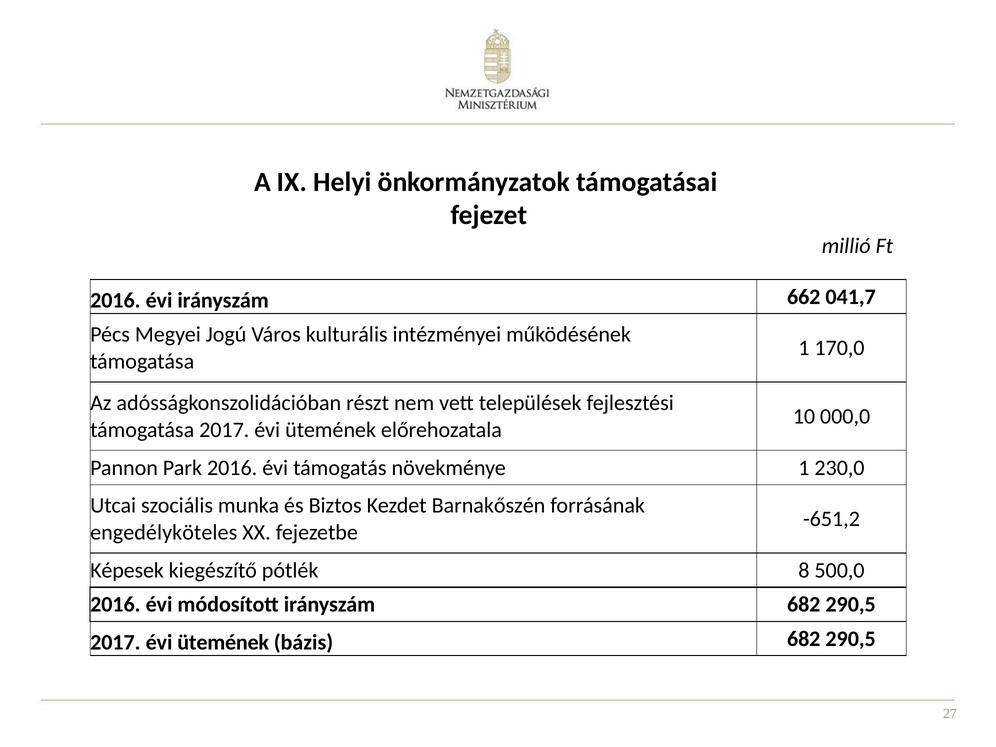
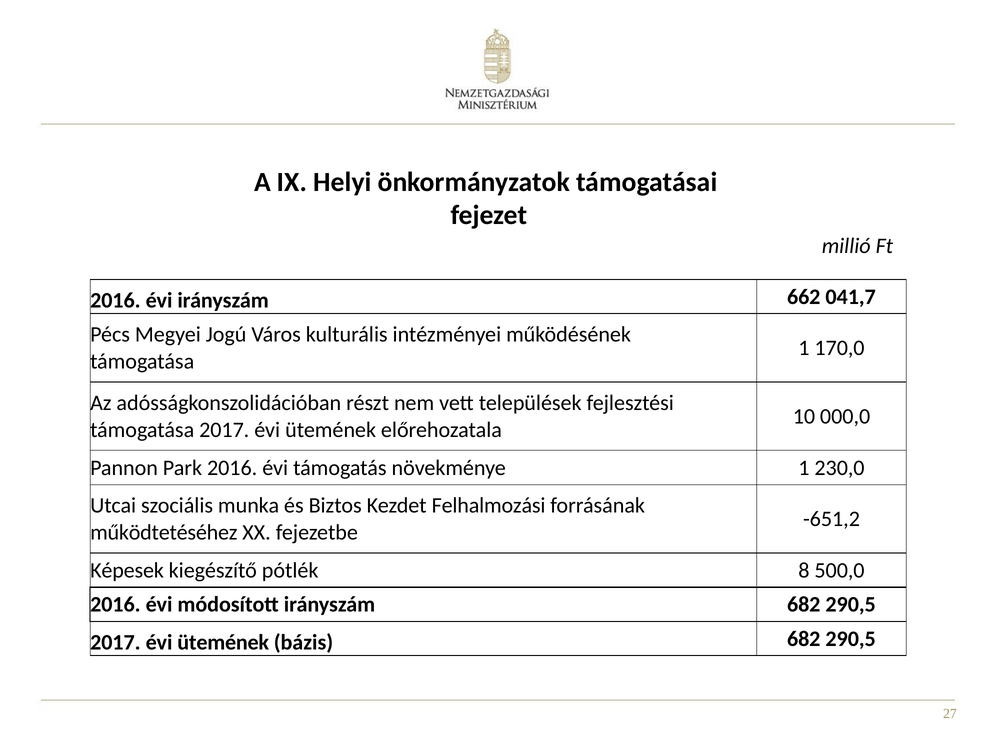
Barnakőszén: Barnakőszén -> Felhalmozási (489, 506)
engedélyköteles: engedélyköteles -> működtetéséhez (164, 533)
